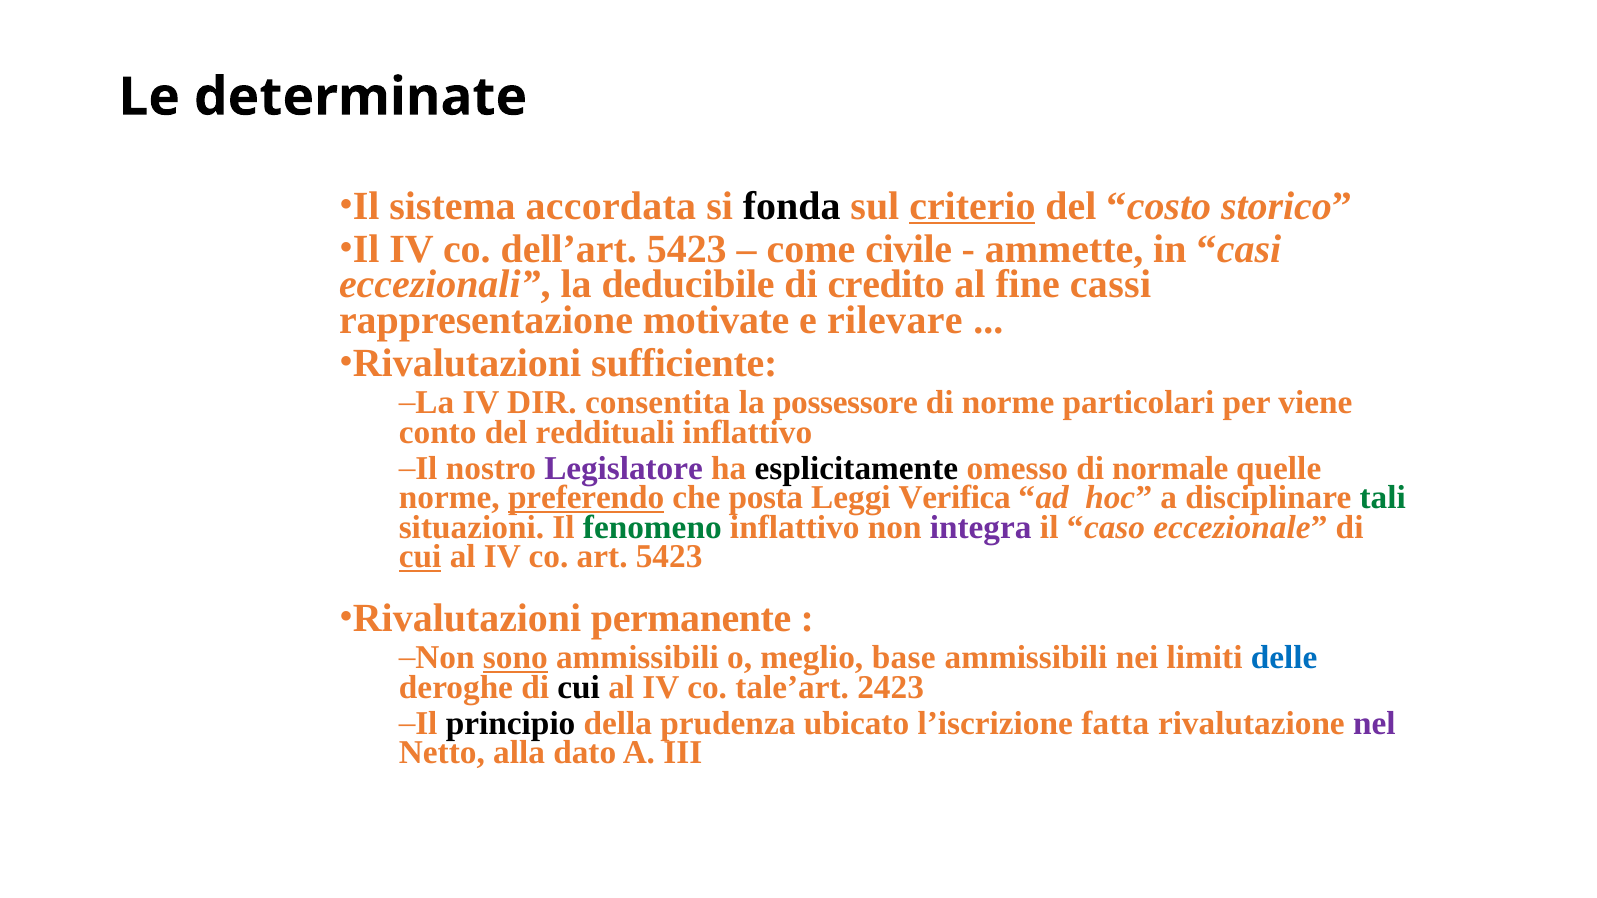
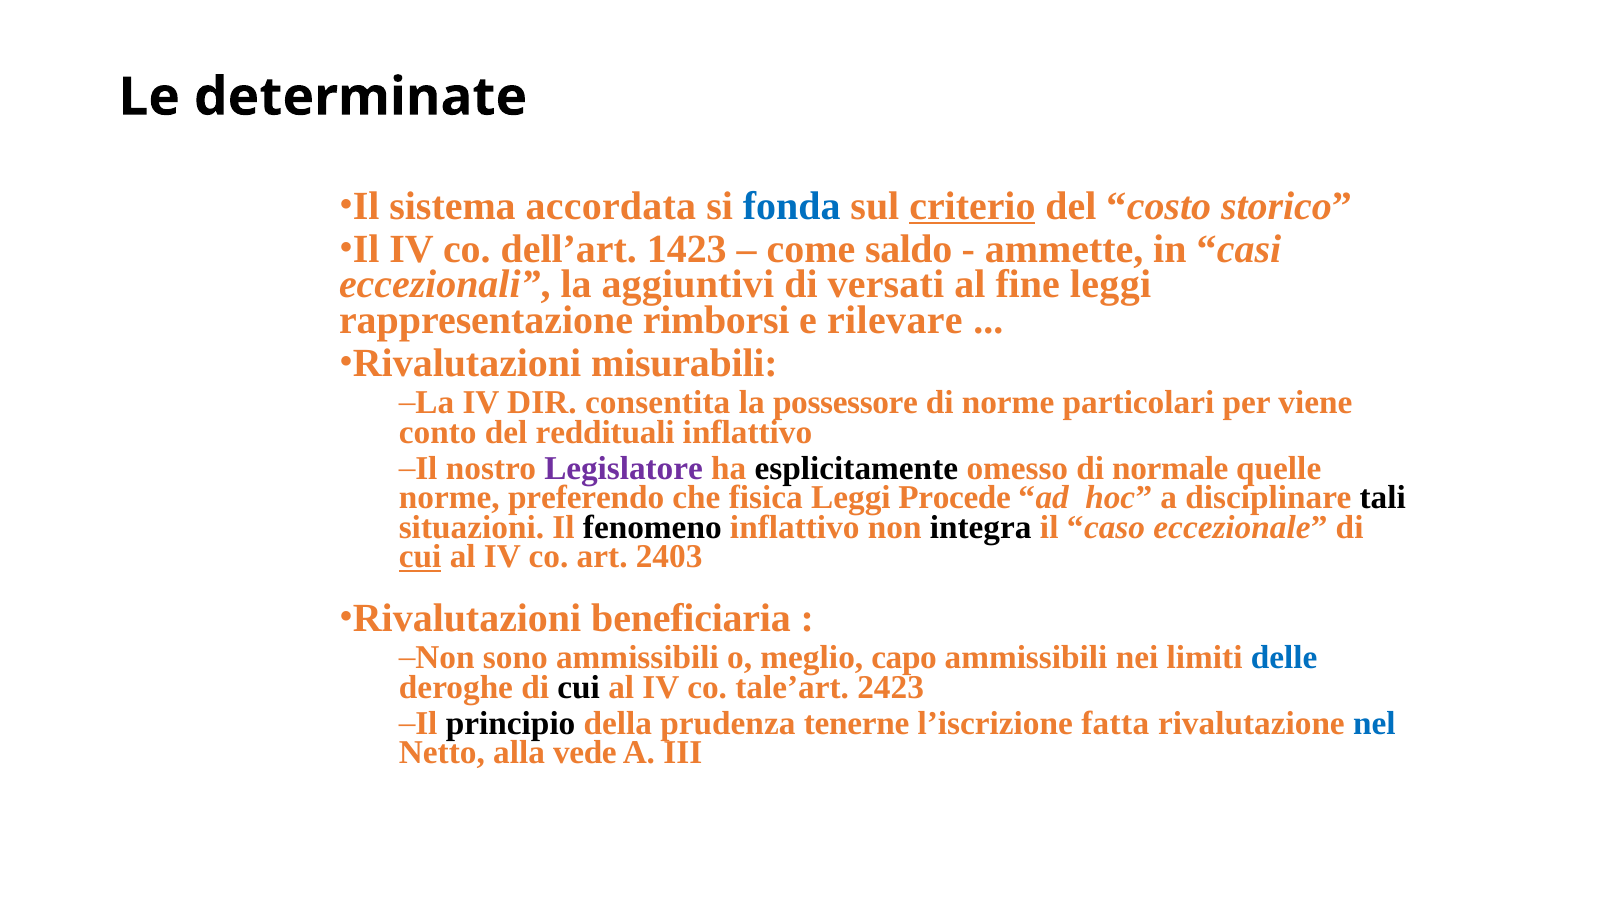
fonda colour: black -> blue (792, 206)
dell’art 5423: 5423 -> 1423 (687, 249)
civile: civile -> saldo (909, 249)
deducibile: deducibile -> aggiuntivi (688, 285)
credito: credito -> versati (886, 285)
fine cassi: cassi -> leggi (1111, 285)
motivate: motivate -> rimborsi (716, 320)
sufficiente: sufficiente -> misurabili (684, 363)
preferendo underline: present -> none (586, 498)
posta: posta -> fisica (766, 498)
Verifica: Verifica -> Procede (955, 498)
tali colour: green -> black (1383, 498)
fenomeno colour: green -> black (652, 528)
integra colour: purple -> black (981, 528)
art 5423: 5423 -> 2403 (669, 557)
permanente: permanente -> beneficiaria (691, 619)
sono underline: present -> none (515, 658)
base: base -> capo (904, 658)
ubicato: ubicato -> tenerne (857, 724)
nel colour: purple -> blue (1374, 724)
dato: dato -> vede (585, 753)
